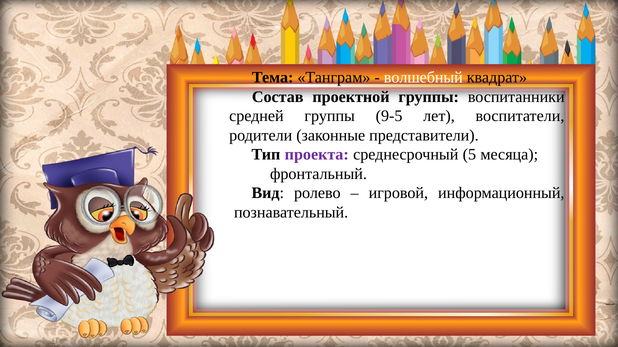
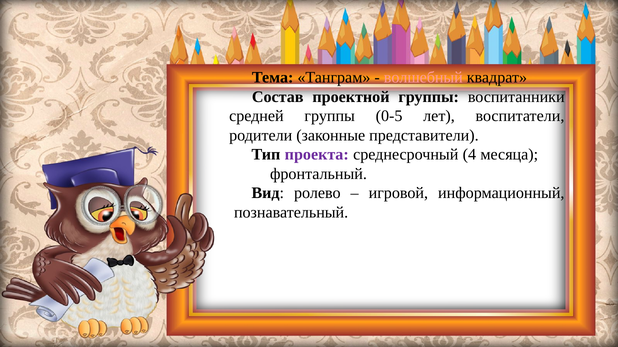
волшебный colour: white -> pink (423, 78)
9-5: 9-5 -> 0-5 (389, 116)
5: 5 -> 4 (469, 155)
